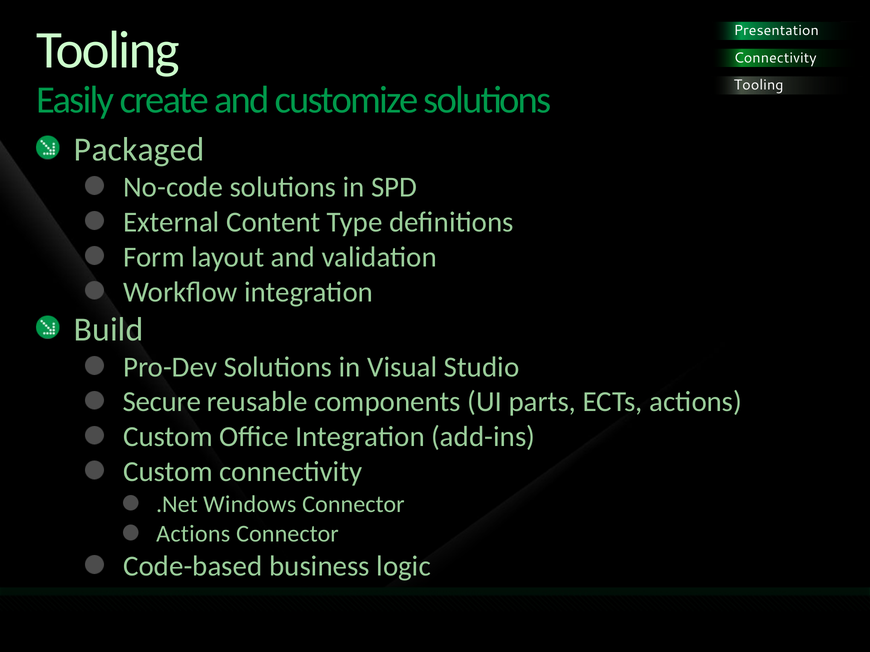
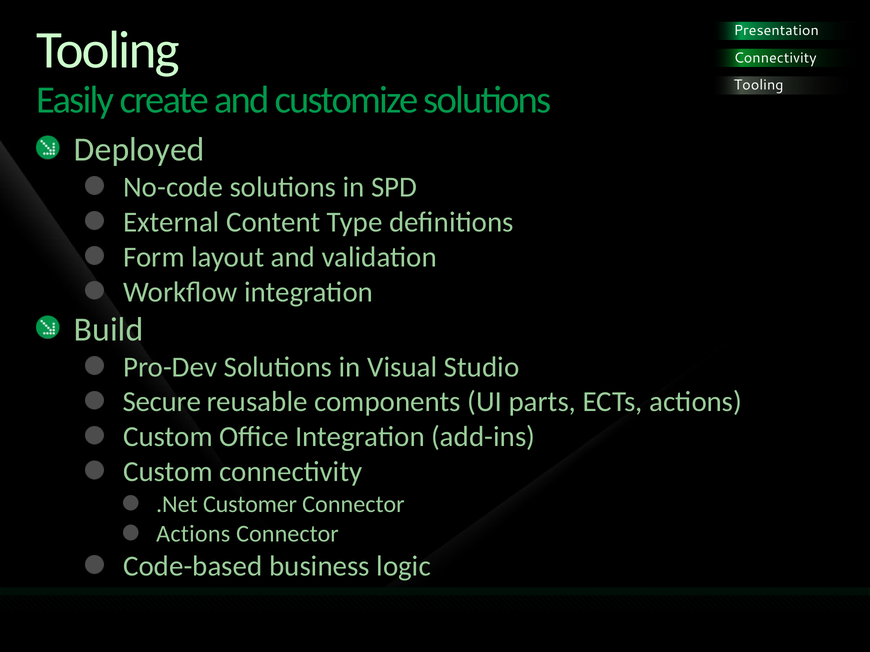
Packaged: Packaged -> Deployed (139, 150)
Windows: Windows -> Customer (250, 504)
